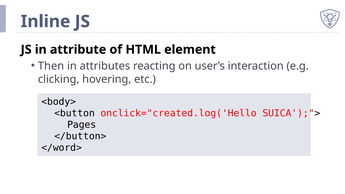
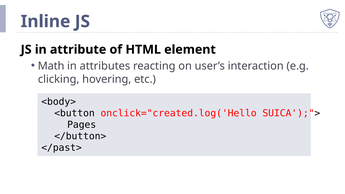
Then: Then -> Math (51, 66)
</word>: </word> -> </past> (62, 148)
